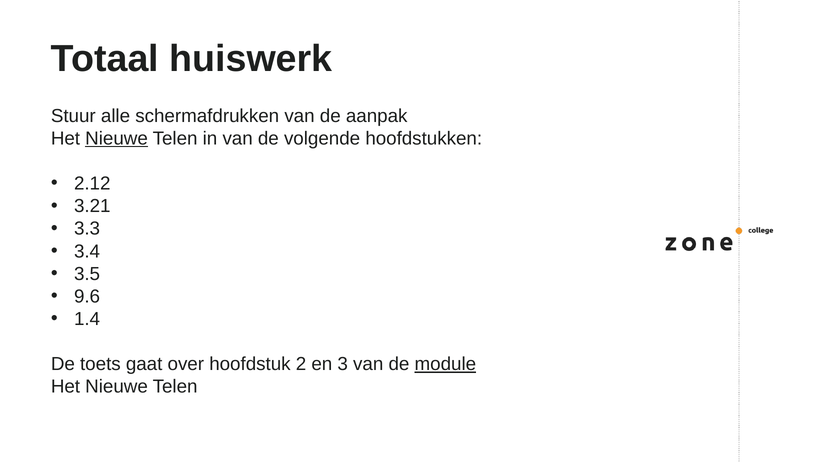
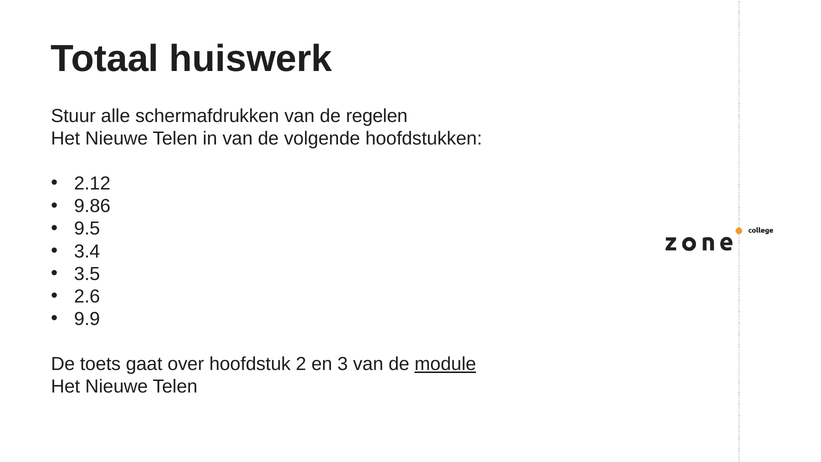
aanpak: aanpak -> regelen (377, 116)
Nieuwe underline: present -> none (117, 138)
3.21: 3.21 -> 9.86 (92, 206)
3.3: 3.3 -> 9.5 (87, 229)
9.6: 9.6 -> 2.6 (87, 296)
1.4: 1.4 -> 9.9 (87, 319)
